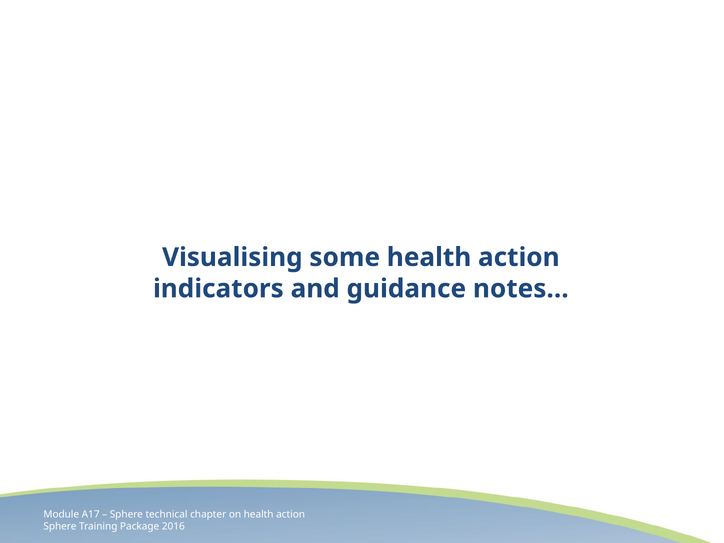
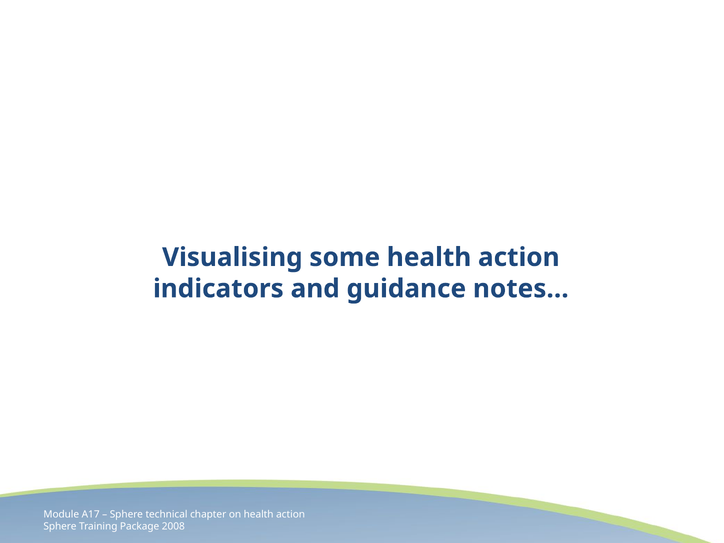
2016: 2016 -> 2008 (173, 526)
